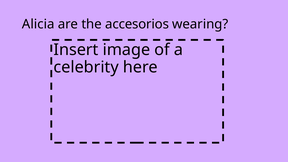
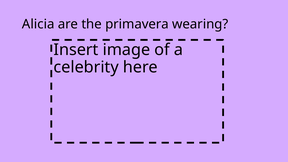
accesorios: accesorios -> primavera (137, 24)
